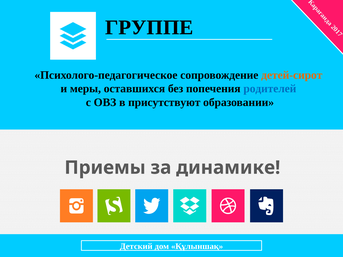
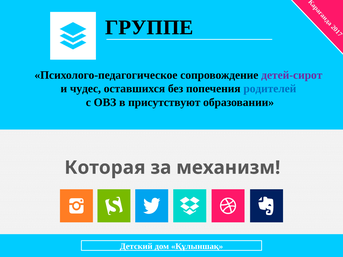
детей-сирот colour: orange -> purple (292, 75)
меры: меры -> чудес (85, 89)
Приемы: Приемы -> Которая (105, 168)
динамике: динамике -> механизм (228, 168)
